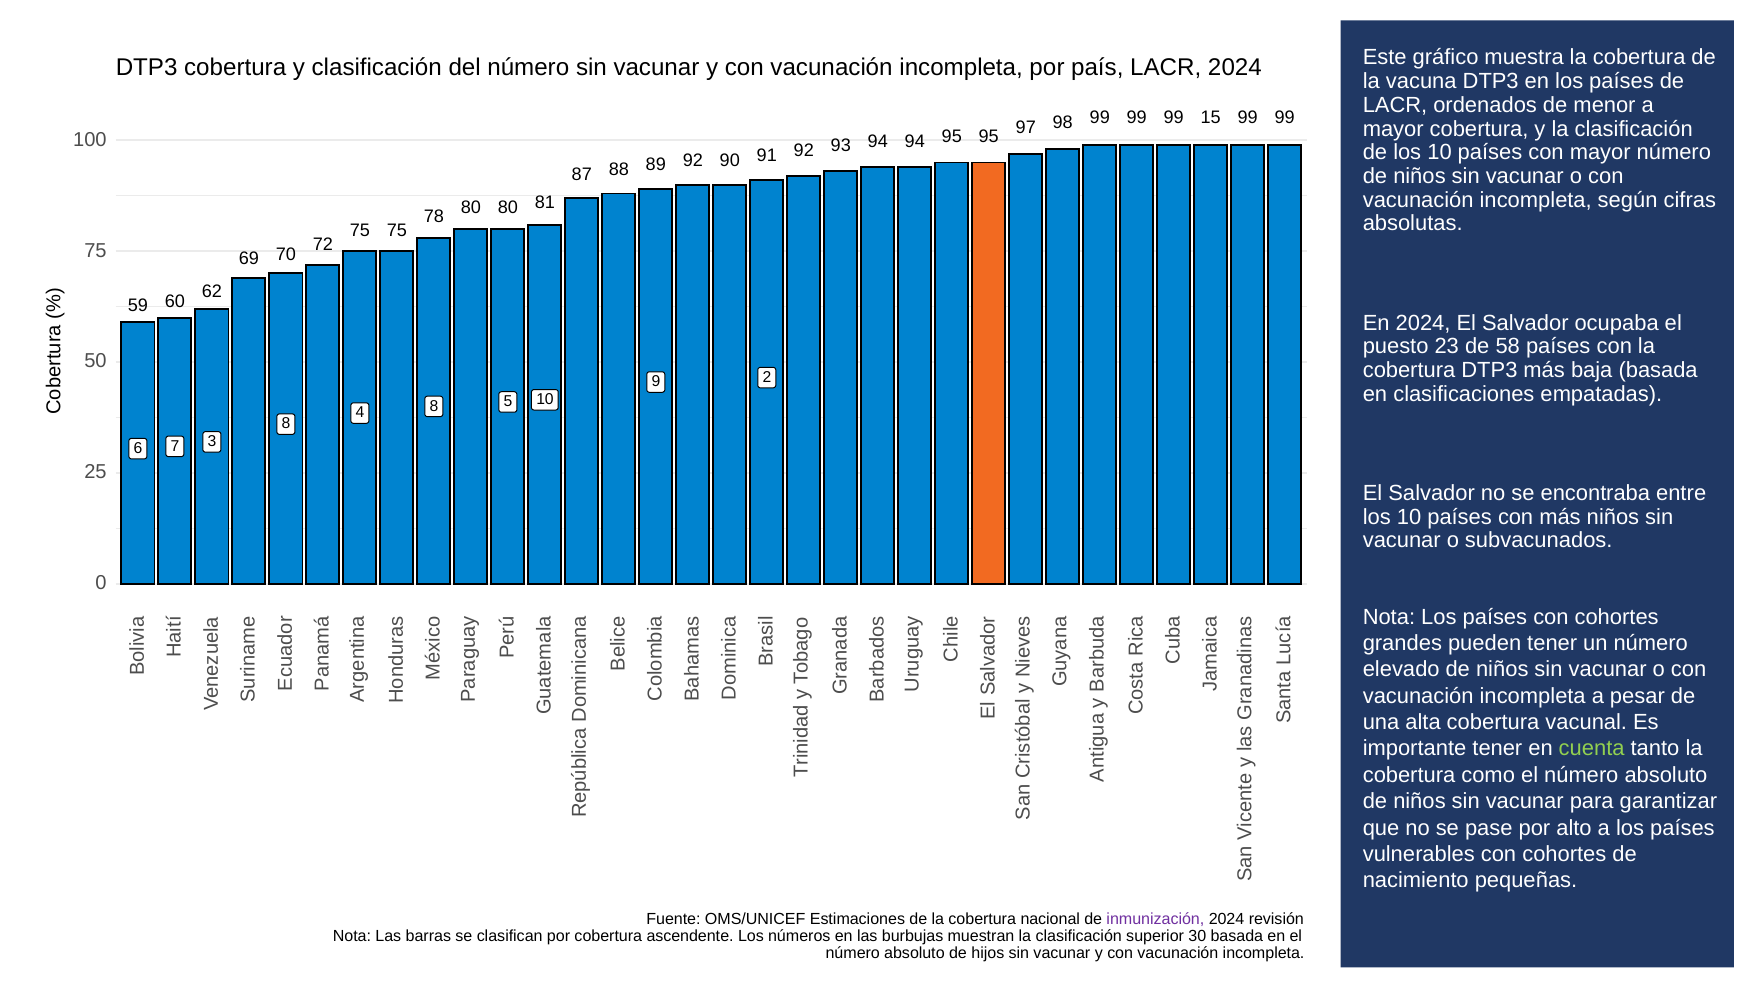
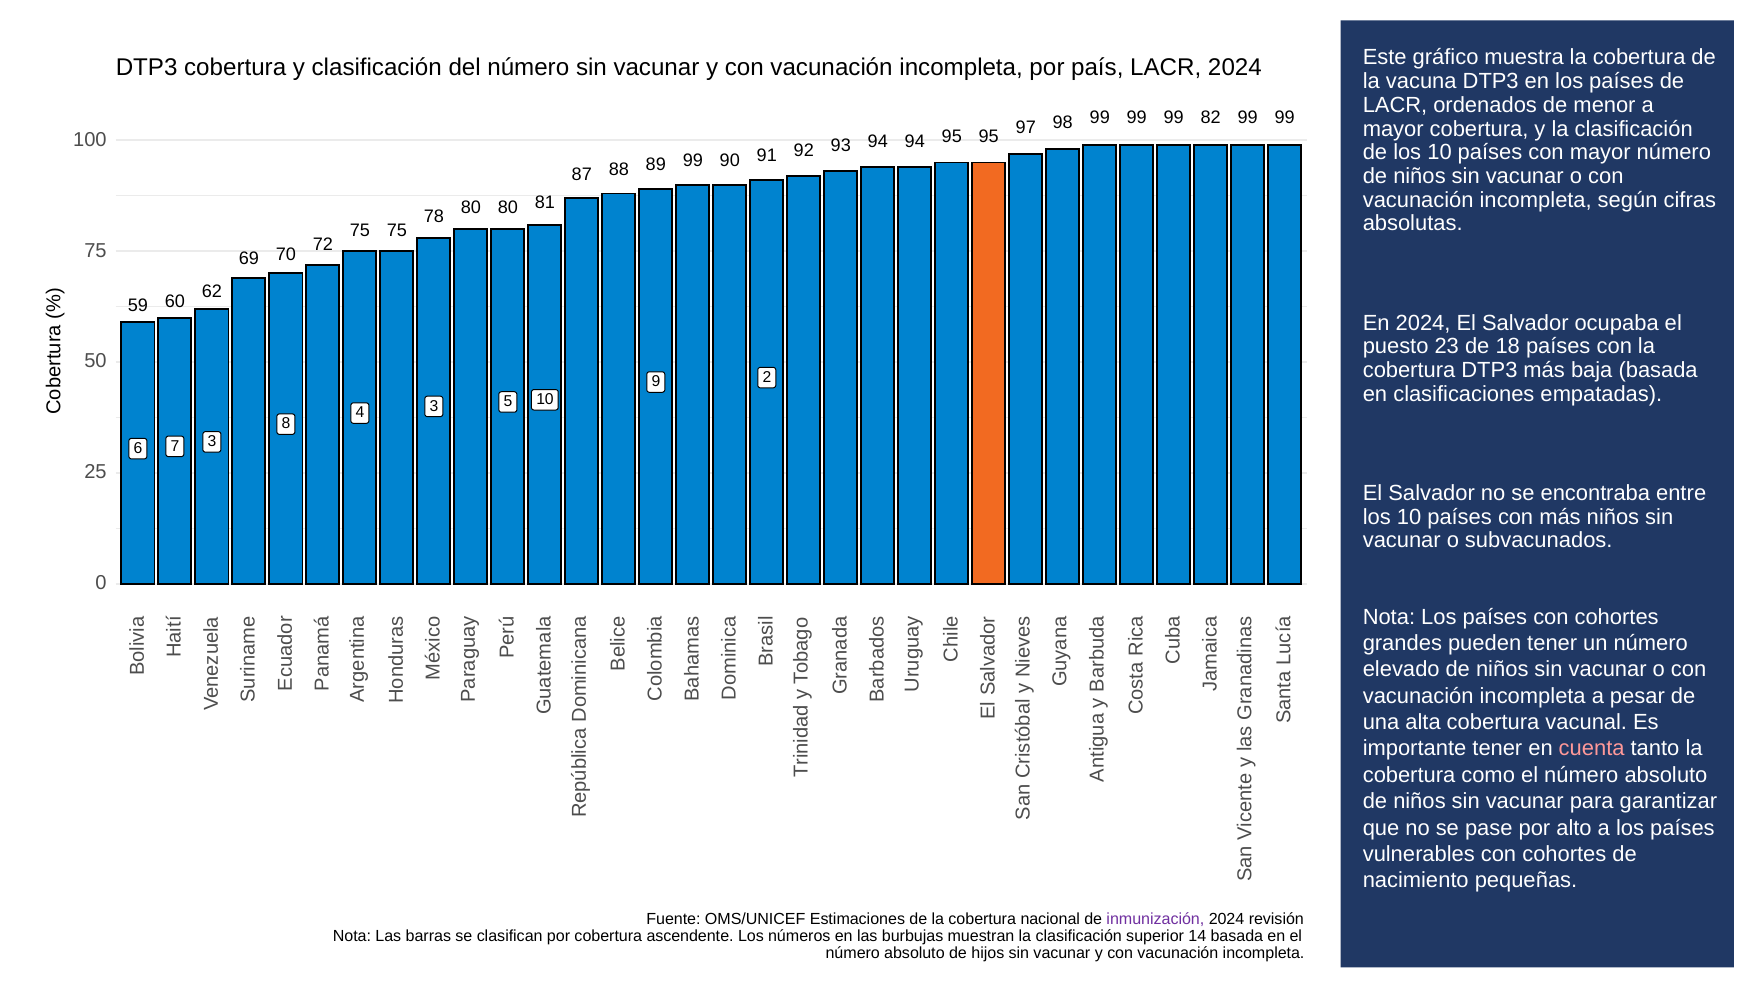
15: 15 -> 82 (1211, 118)
89 92: 92 -> 99 (693, 160)
58: 58 -> 18 (1508, 347)
4 8: 8 -> 3 (434, 406)
cuenta colour: light green -> pink (1592, 749)
30: 30 -> 14 (1197, 936)
